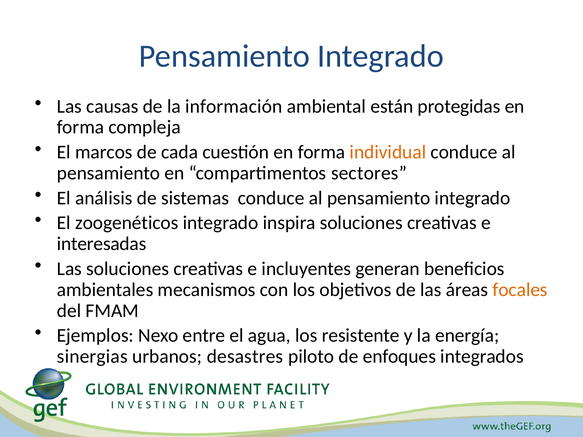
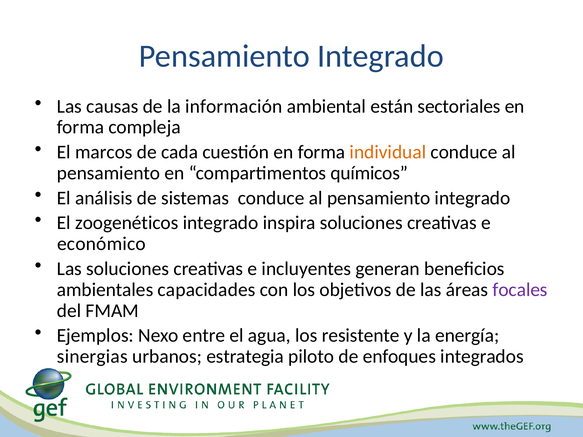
protegidas: protegidas -> sectoriales (459, 106)
sectores: sectores -> químicos (369, 173)
interesadas: interesadas -> económico (101, 244)
mecanismos: mecanismos -> capacidades (207, 290)
focales colour: orange -> purple (520, 290)
desastres: desastres -> estrategia (245, 357)
